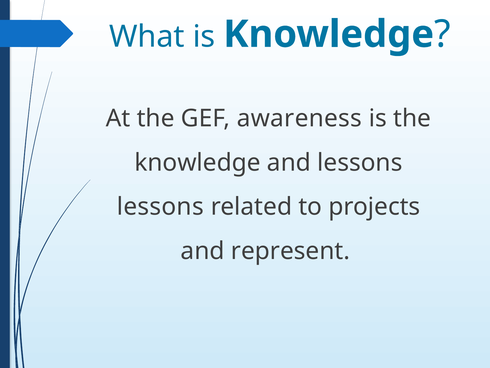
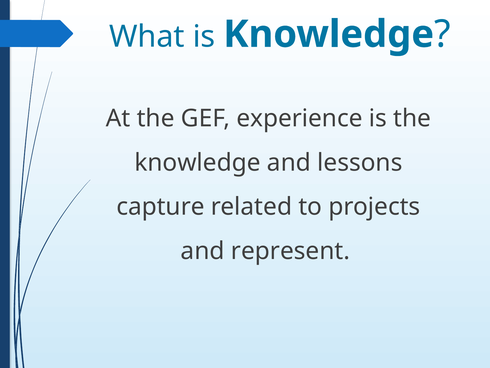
awareness: awareness -> experience (300, 118)
lessons: lessons -> capture (161, 206)
